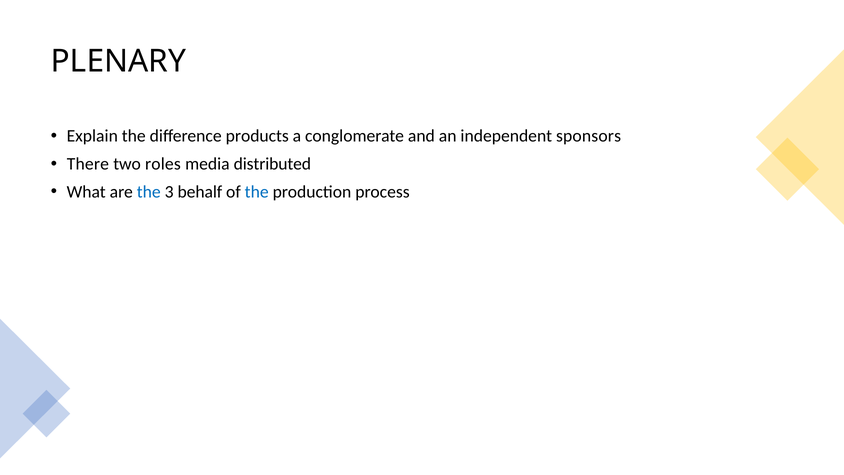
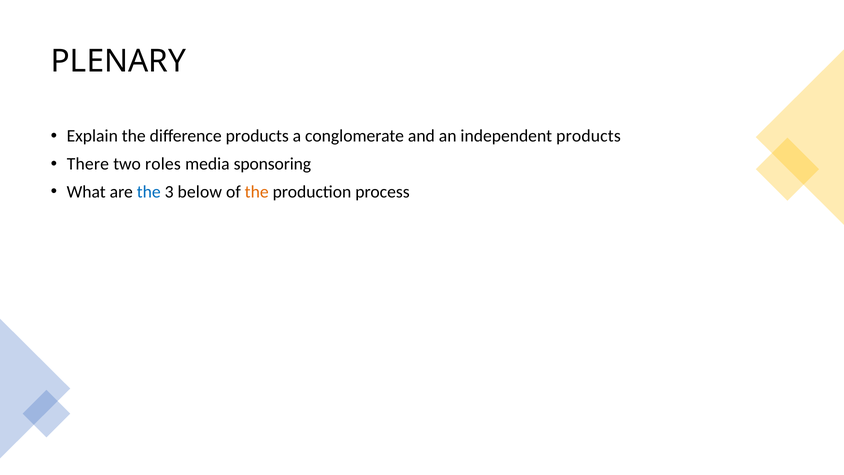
independent sponsors: sponsors -> products (589, 136)
distributed: distributed -> sponsoring (272, 164)
behalf: behalf -> below (200, 192)
the colour: blue -> orange (257, 192)
